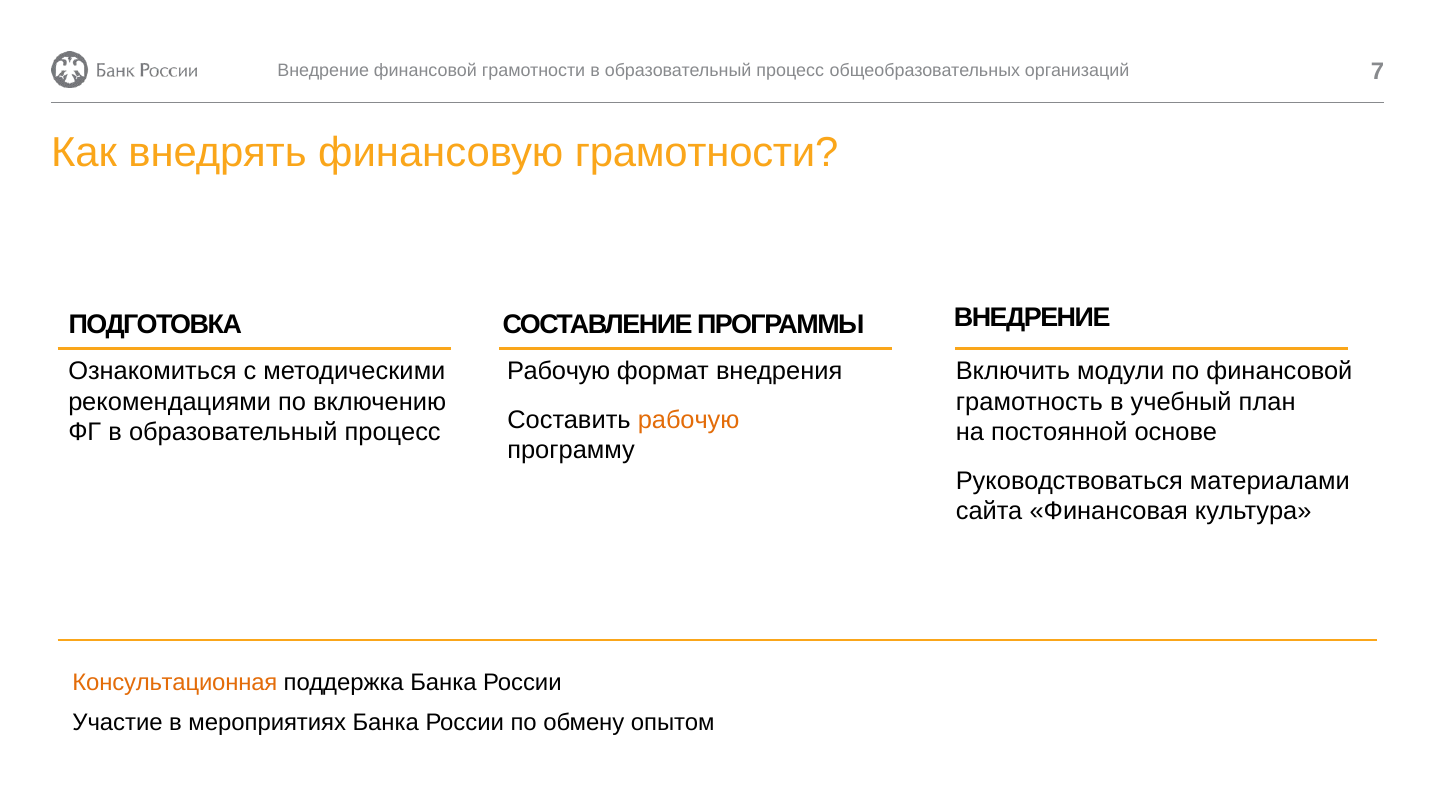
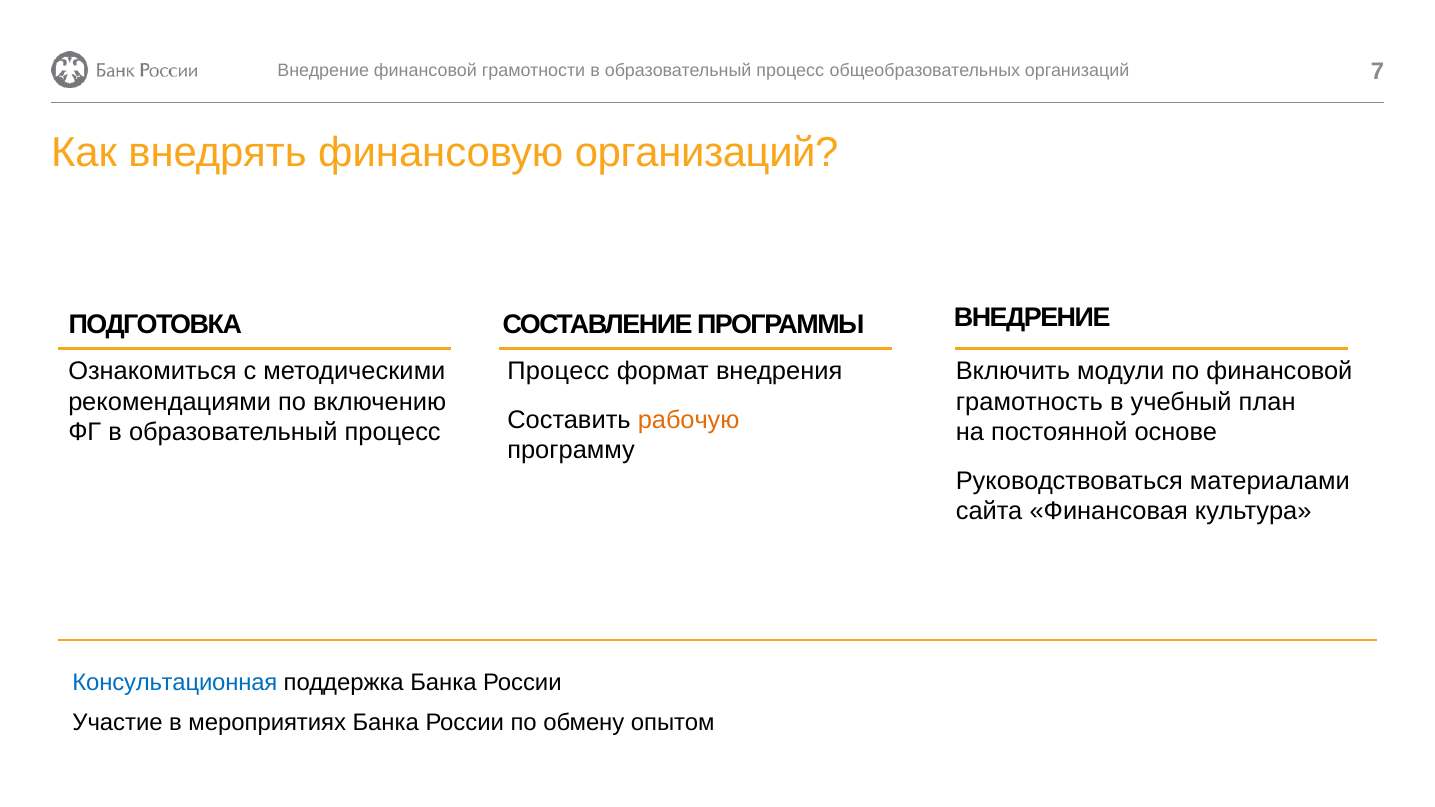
финансовую грамотности: грамотности -> организаций (707, 153)
Рабочую: Рабочую -> Процесс (558, 371)
Консультационная colour: orange -> blue (175, 683)
